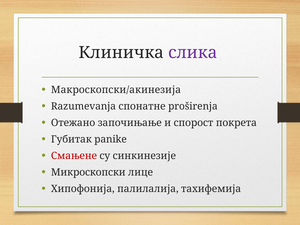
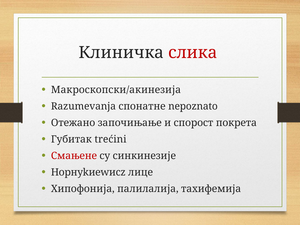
слика colour: purple -> red (193, 53)
proširenja: proširenja -> nepoznato (193, 106)
panike: panike -> trećini (111, 139)
Микроскопски: Микроскопски -> Hорнykиеwиcz (88, 172)
